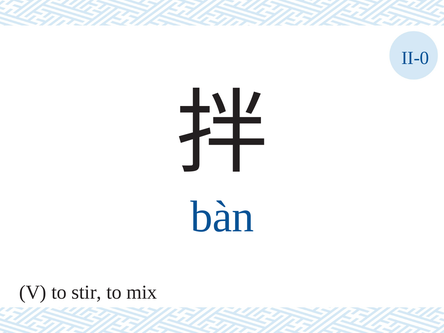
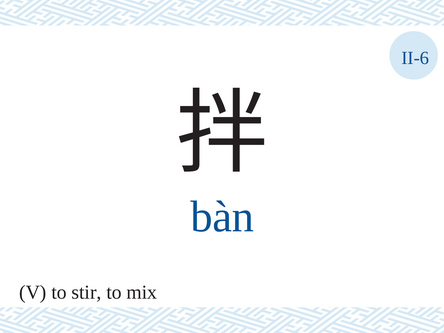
II-0: II-0 -> II-6 (415, 58)
